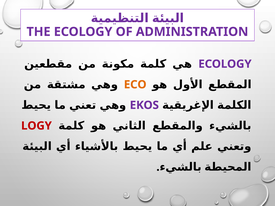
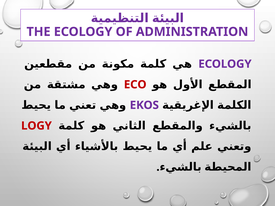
ECO colour: orange -> red (135, 85)
